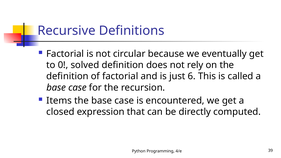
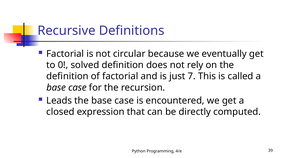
6: 6 -> 7 (192, 76)
Items: Items -> Leads (59, 101)
